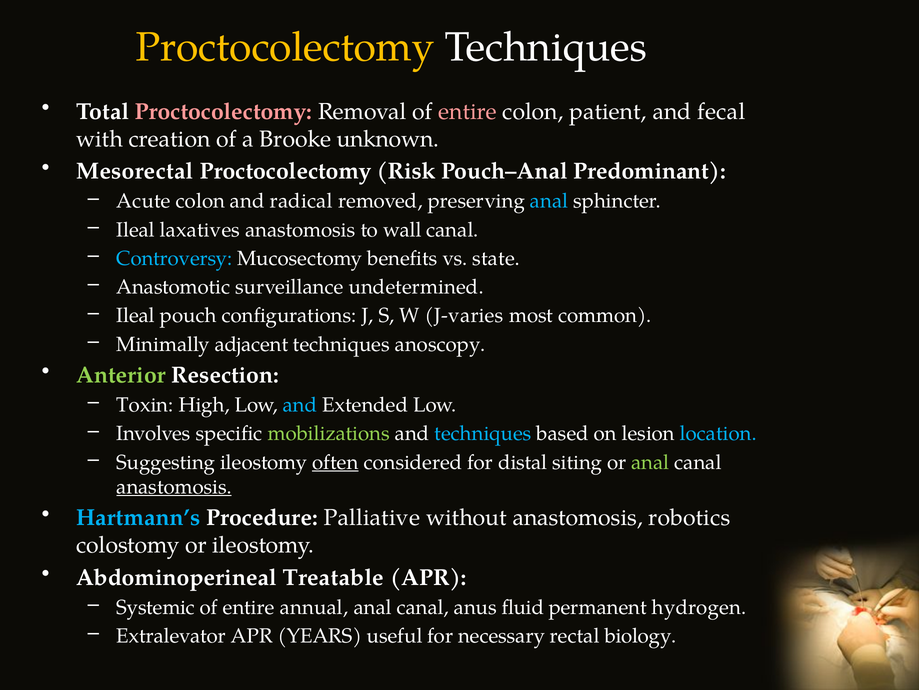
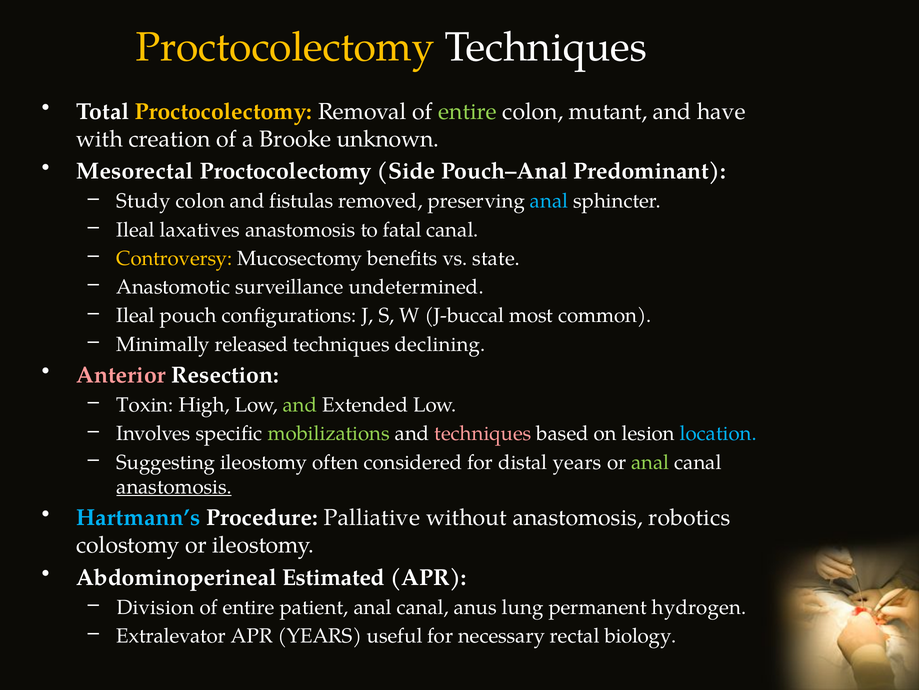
Proctocolectomy colour: pink -> yellow (224, 111)
entire colour: pink -> light green (467, 111)
patient: patient -> mutant (608, 111)
fecal: fecal -> have (721, 111)
Risk: Risk -> Side (406, 171)
Acute: Acute -> Study (144, 201)
radical: radical -> fistulas (301, 201)
wall: wall -> fatal (402, 230)
Controversy colour: light blue -> yellow (174, 258)
J-varies: J-varies -> J-buccal (464, 315)
adjacent: adjacent -> released (251, 344)
anoscopy: anoscopy -> declining (440, 344)
Anterior colour: light green -> pink (121, 375)
and colour: light blue -> light green (300, 405)
techniques colour: light blue -> pink (483, 433)
often underline: present -> none (335, 462)
distal siting: siting -> years (577, 462)
Treatable: Treatable -> Estimated (333, 577)
Systemic: Systemic -> Division (156, 607)
annual: annual -> patient (314, 607)
fluid: fluid -> lung (523, 607)
